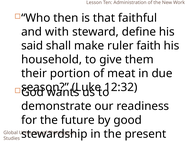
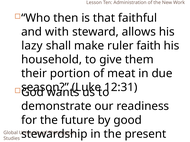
define: define -> allows (139, 32)
said: said -> lazy (32, 46)
12:32: 12:32 -> 12:31 (121, 88)
